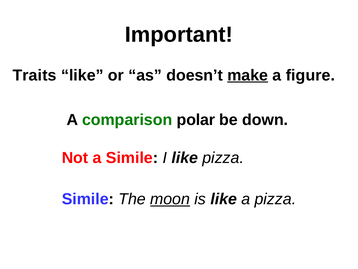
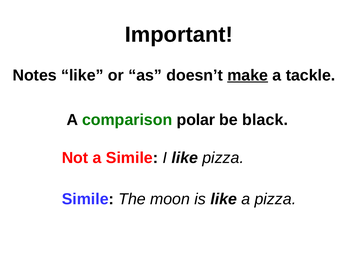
Traits: Traits -> Notes (35, 75)
figure: figure -> tackle (311, 75)
down: down -> black (265, 120)
moon underline: present -> none (170, 199)
